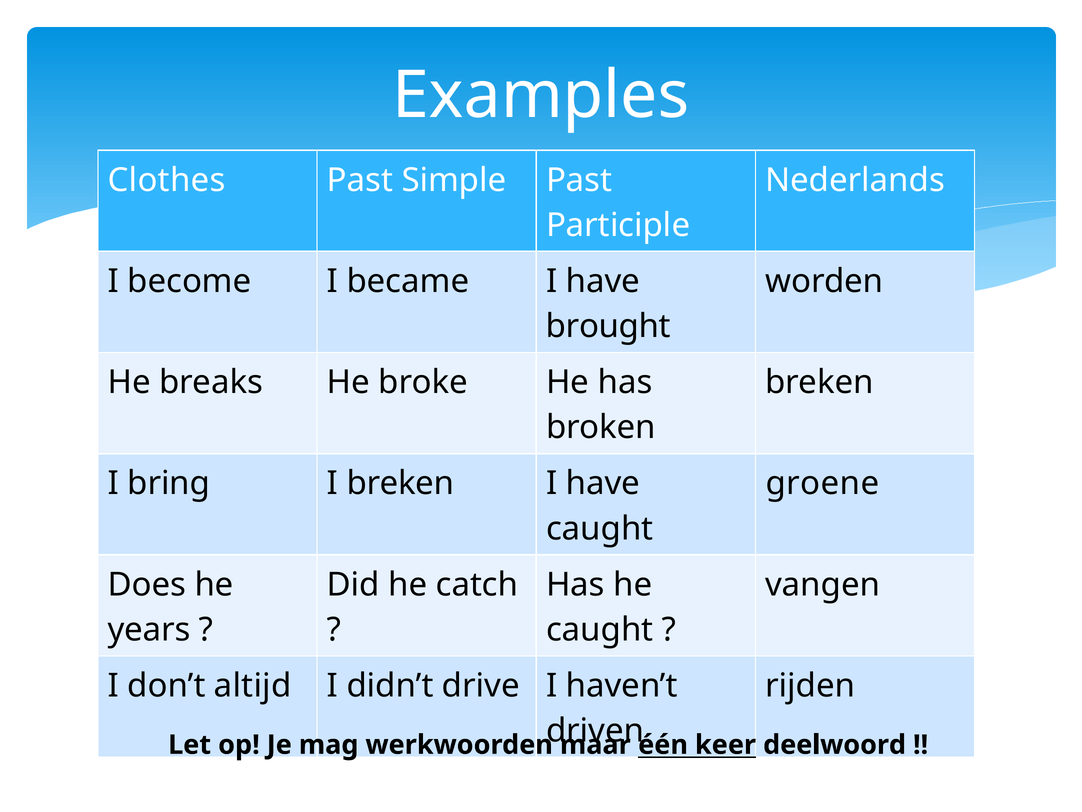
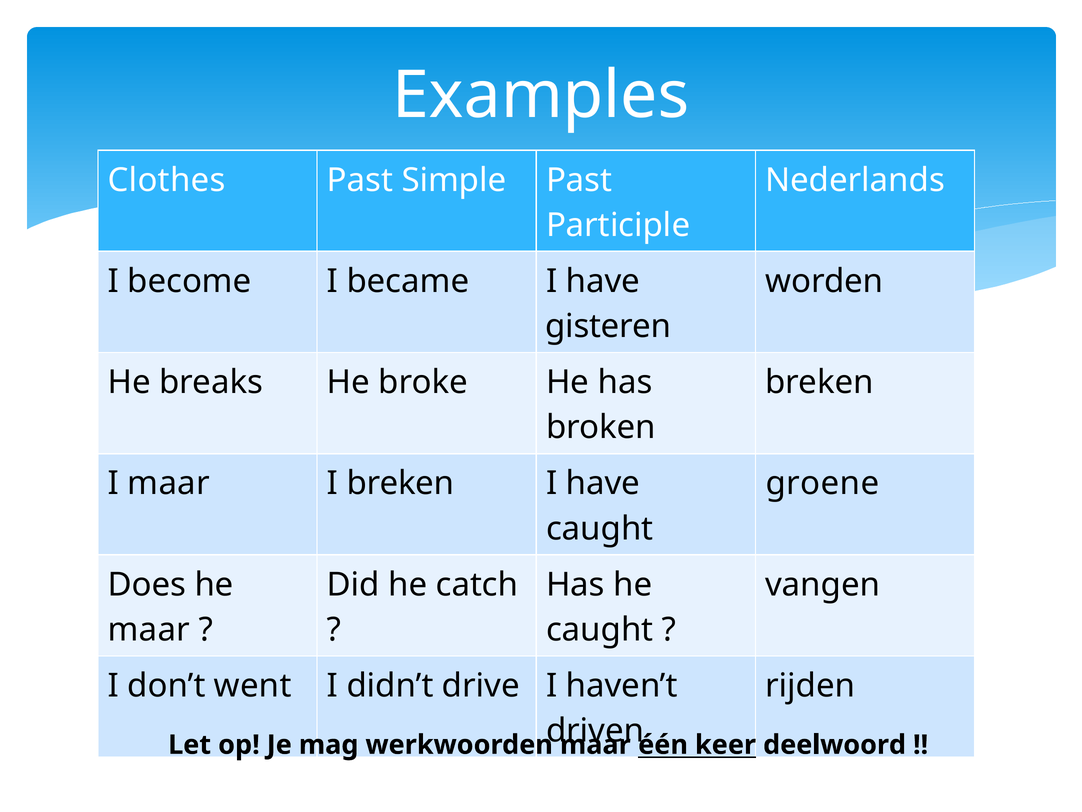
brought: brought -> gisteren (608, 326)
I bring: bring -> maar (169, 483)
years: years -> maar (149, 629)
altijd: altijd -> went (253, 685)
